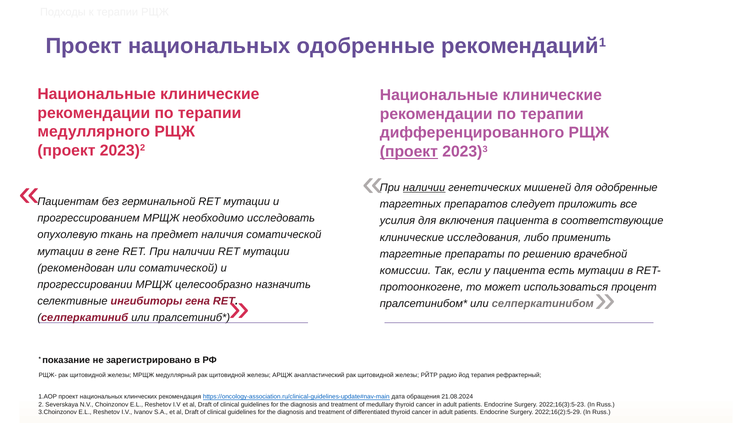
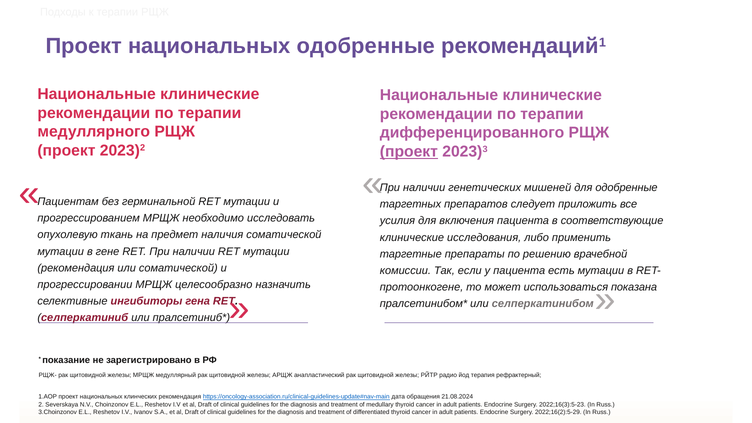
наличии underline: present -> none (424, 188)
рекомендован: рекомендован -> рекомендация (76, 268)
процент: процент -> показана (634, 287)
